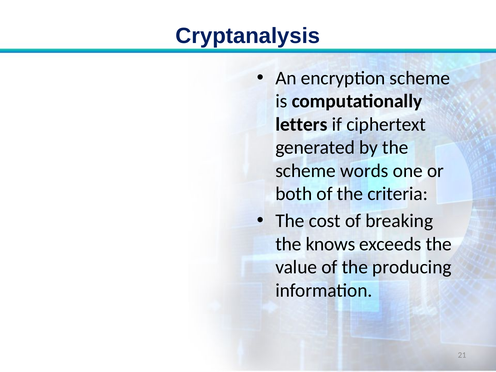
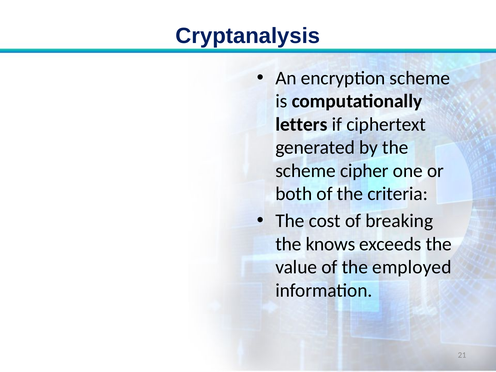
words: words -> cipher (364, 171)
producing: producing -> employed (412, 267)
